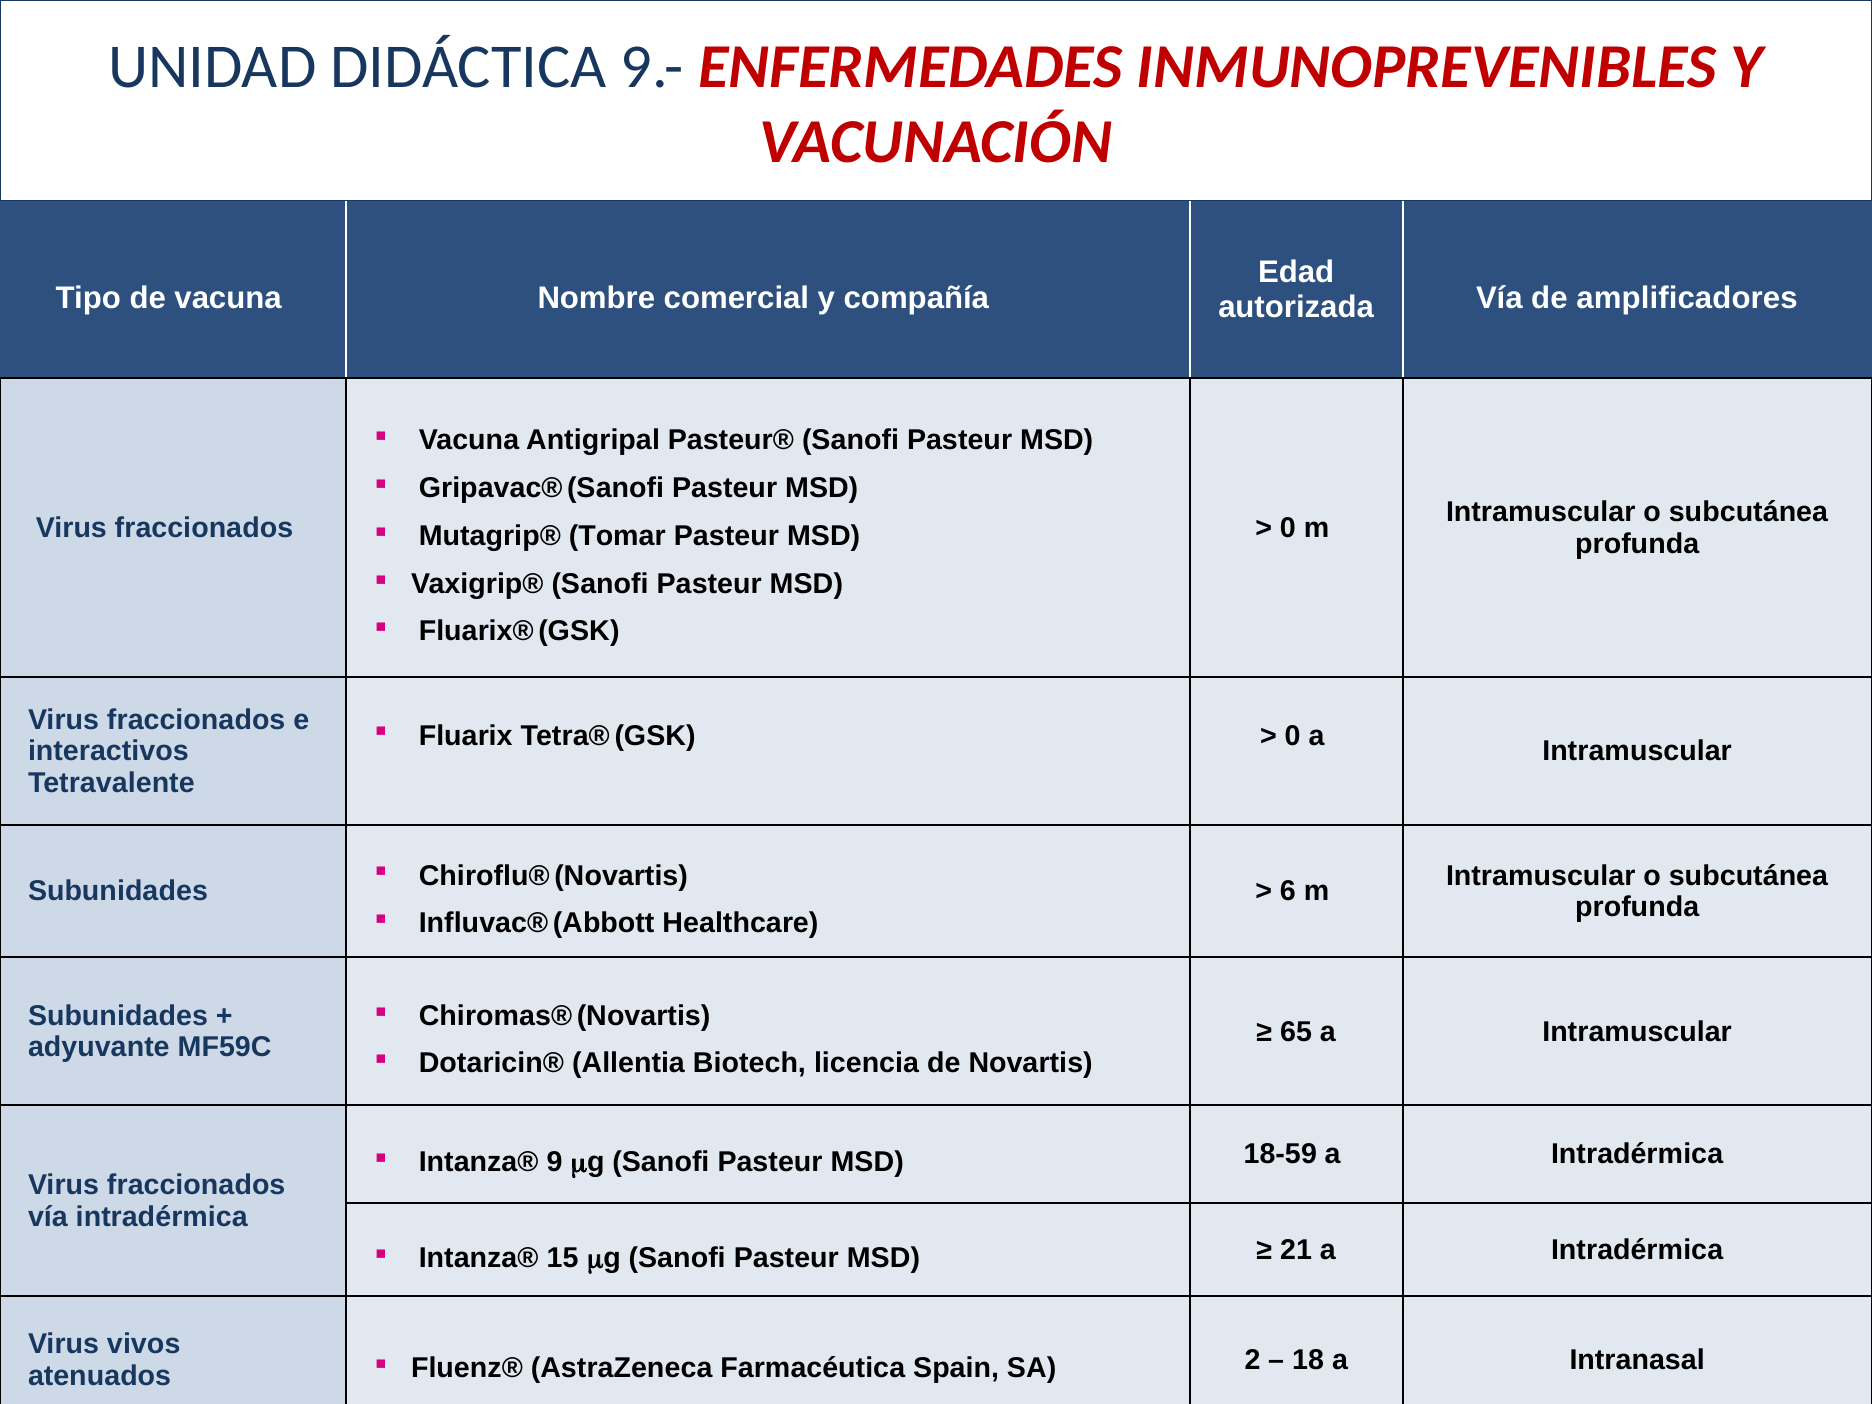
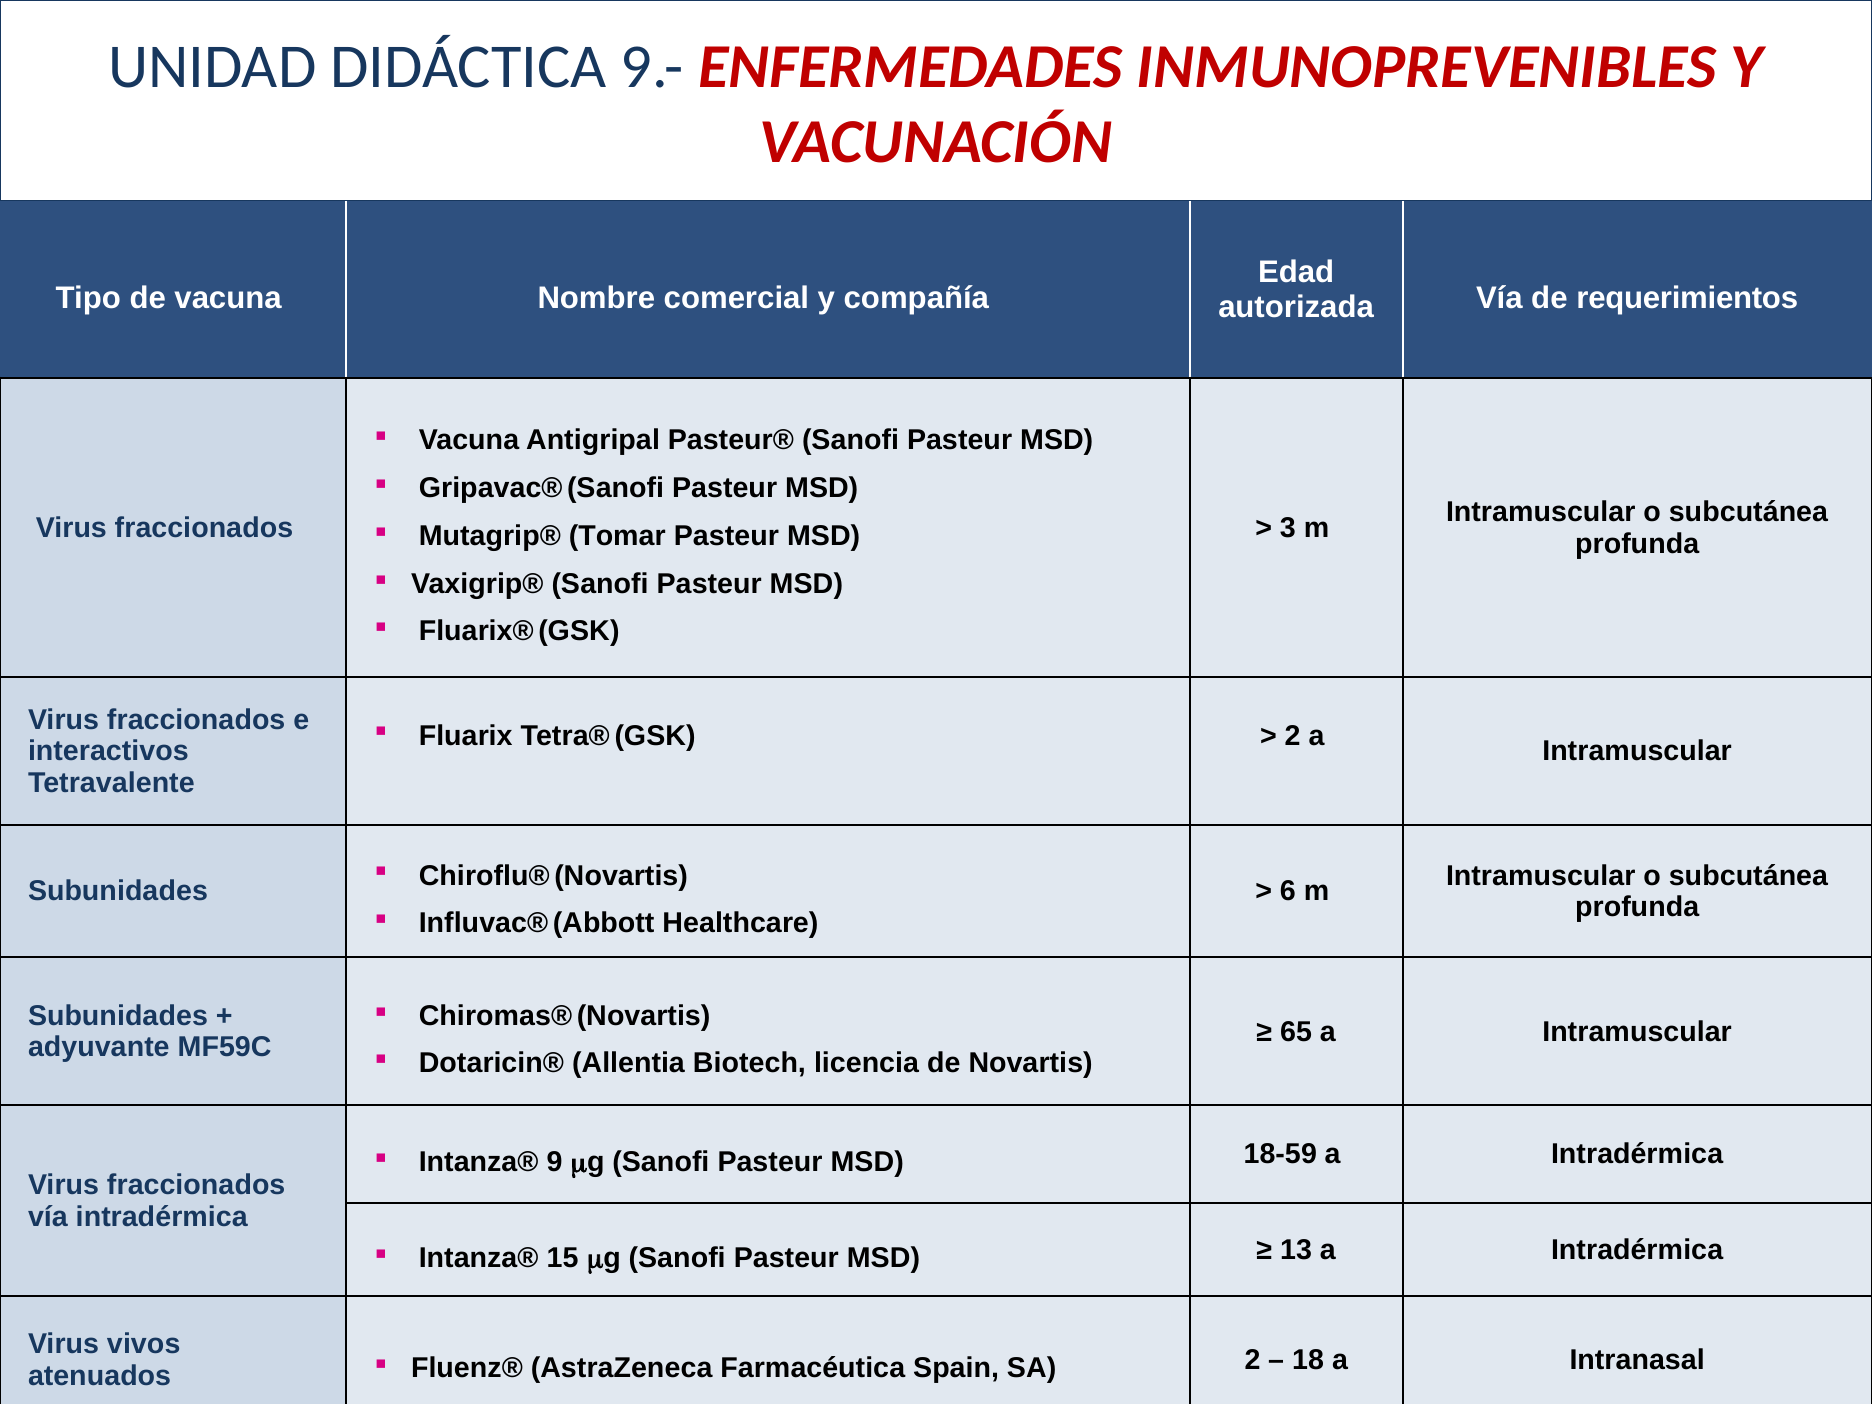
amplificadores: amplificadores -> requerimientos (1687, 299)
0: 0 -> 3 (1288, 528)
0: 0 -> 2 (1293, 736)
21: 21 -> 13 (1296, 1250)
